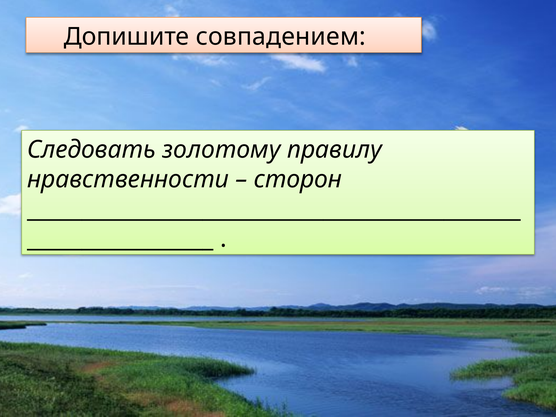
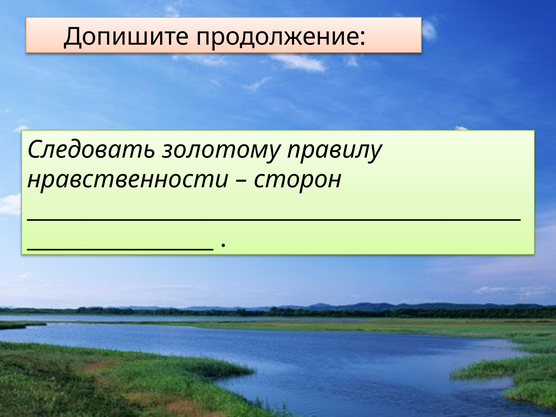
совпадением: совпадением -> продолжение (281, 37)
